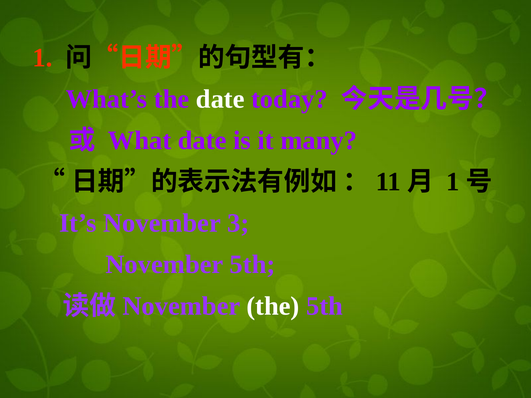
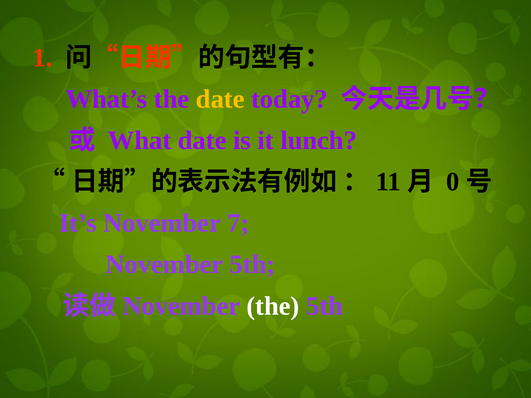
date colour: white -> yellow (220, 99)
many: many -> lunch (319, 140)
1: 1 -> 0 (453, 182)
3: 3 -> 7 (238, 223)
